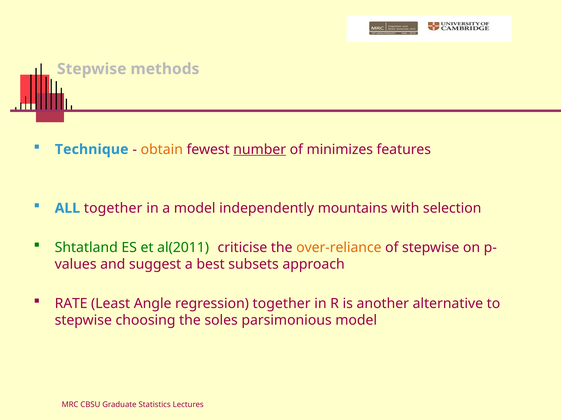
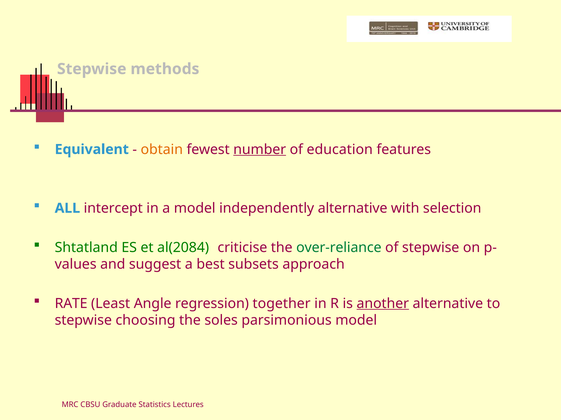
Technique: Technique -> Equivalent (92, 150)
minimizes: minimizes -> education (340, 150)
ALL together: together -> intercept (113, 209)
independently mountains: mountains -> alternative (353, 209)
al(2011: al(2011 -> al(2084 (183, 248)
over-reliance colour: orange -> green (339, 248)
another underline: none -> present (383, 304)
